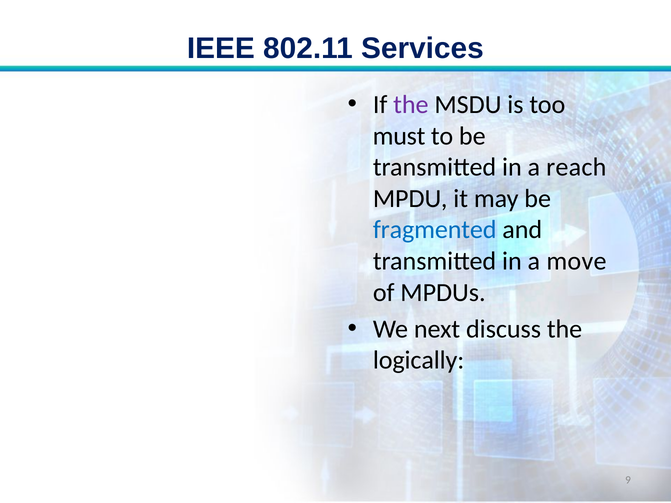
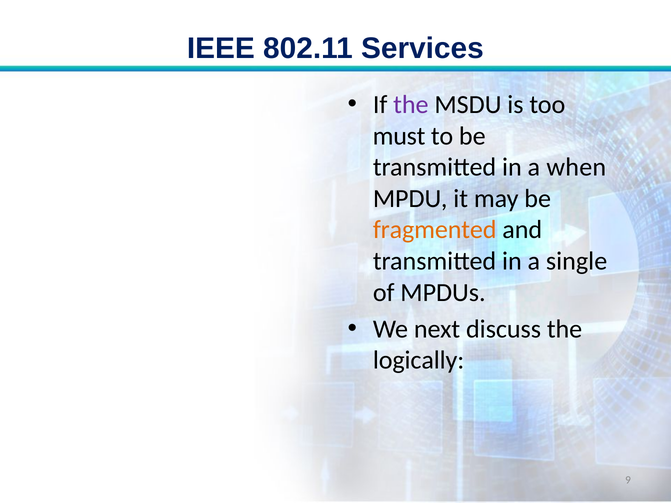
reach: reach -> when (576, 167)
fragmented colour: blue -> orange (435, 230)
move: move -> single (577, 261)
